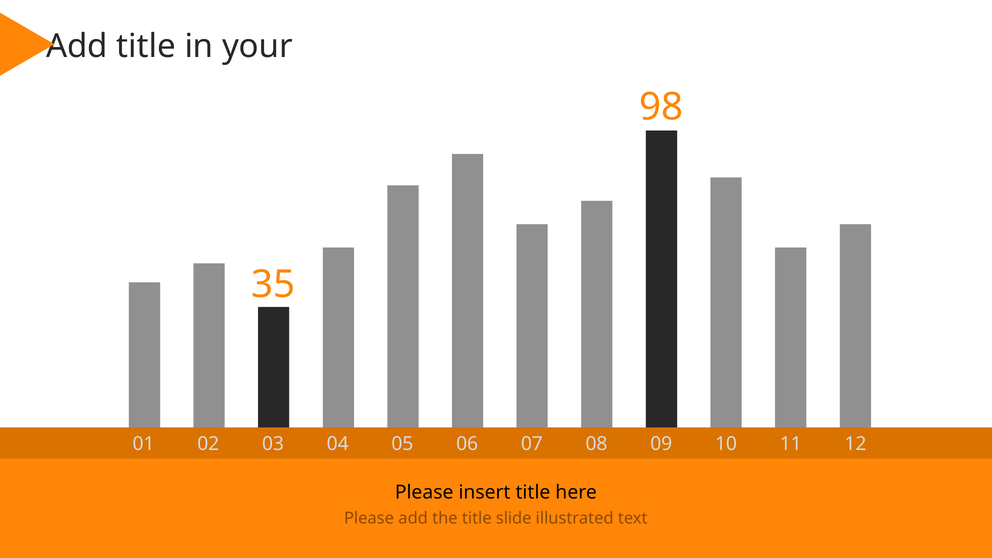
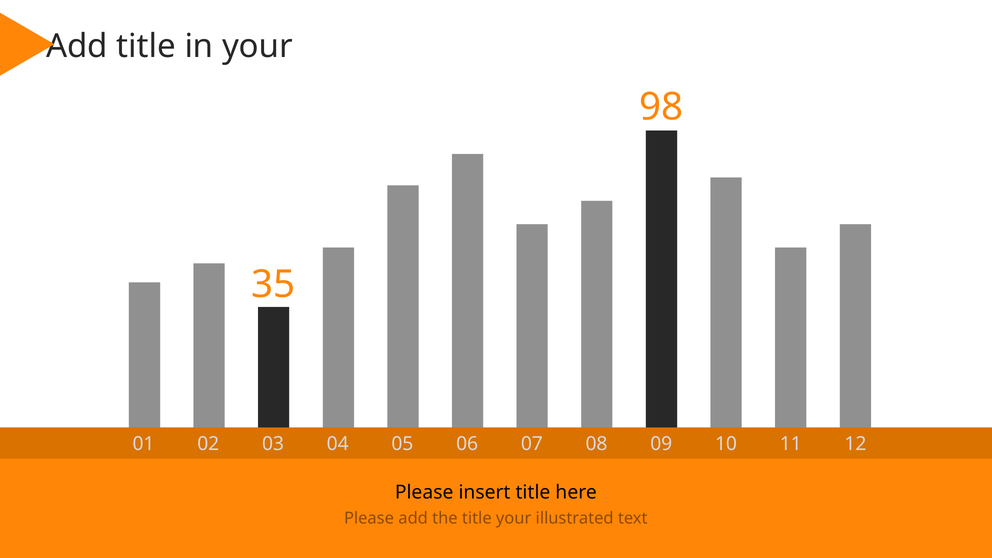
title slide: slide -> your (514, 519)
